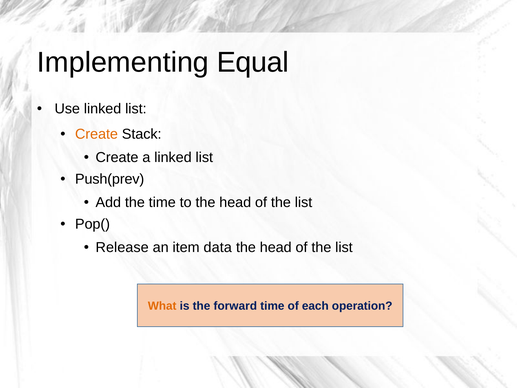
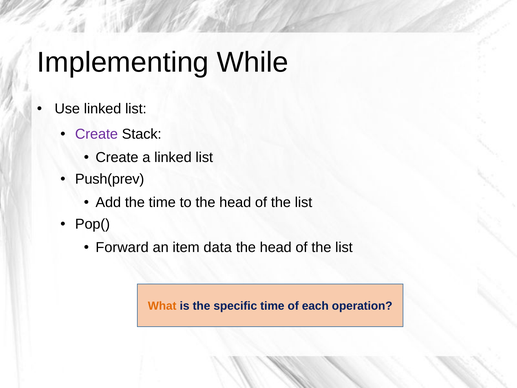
Equal: Equal -> While (253, 62)
Create colour: orange -> purple (97, 134)
Release: Release -> Forward (122, 247)
forward: forward -> specific (235, 306)
